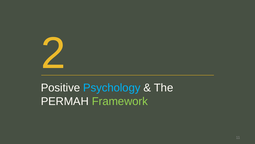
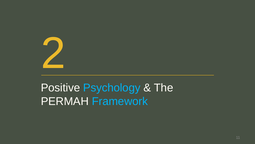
Framework colour: light green -> light blue (120, 101)
